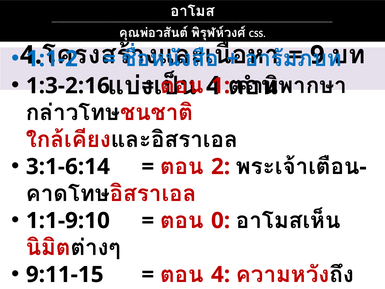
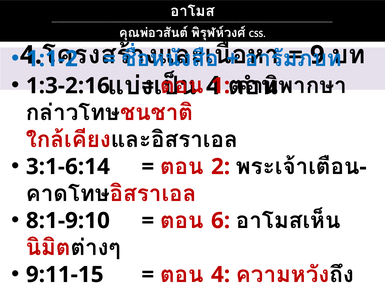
1:1-9:10: 1:1-9:10 -> 8:1-9:10 (68, 220)
0: 0 -> 6 (221, 220)
